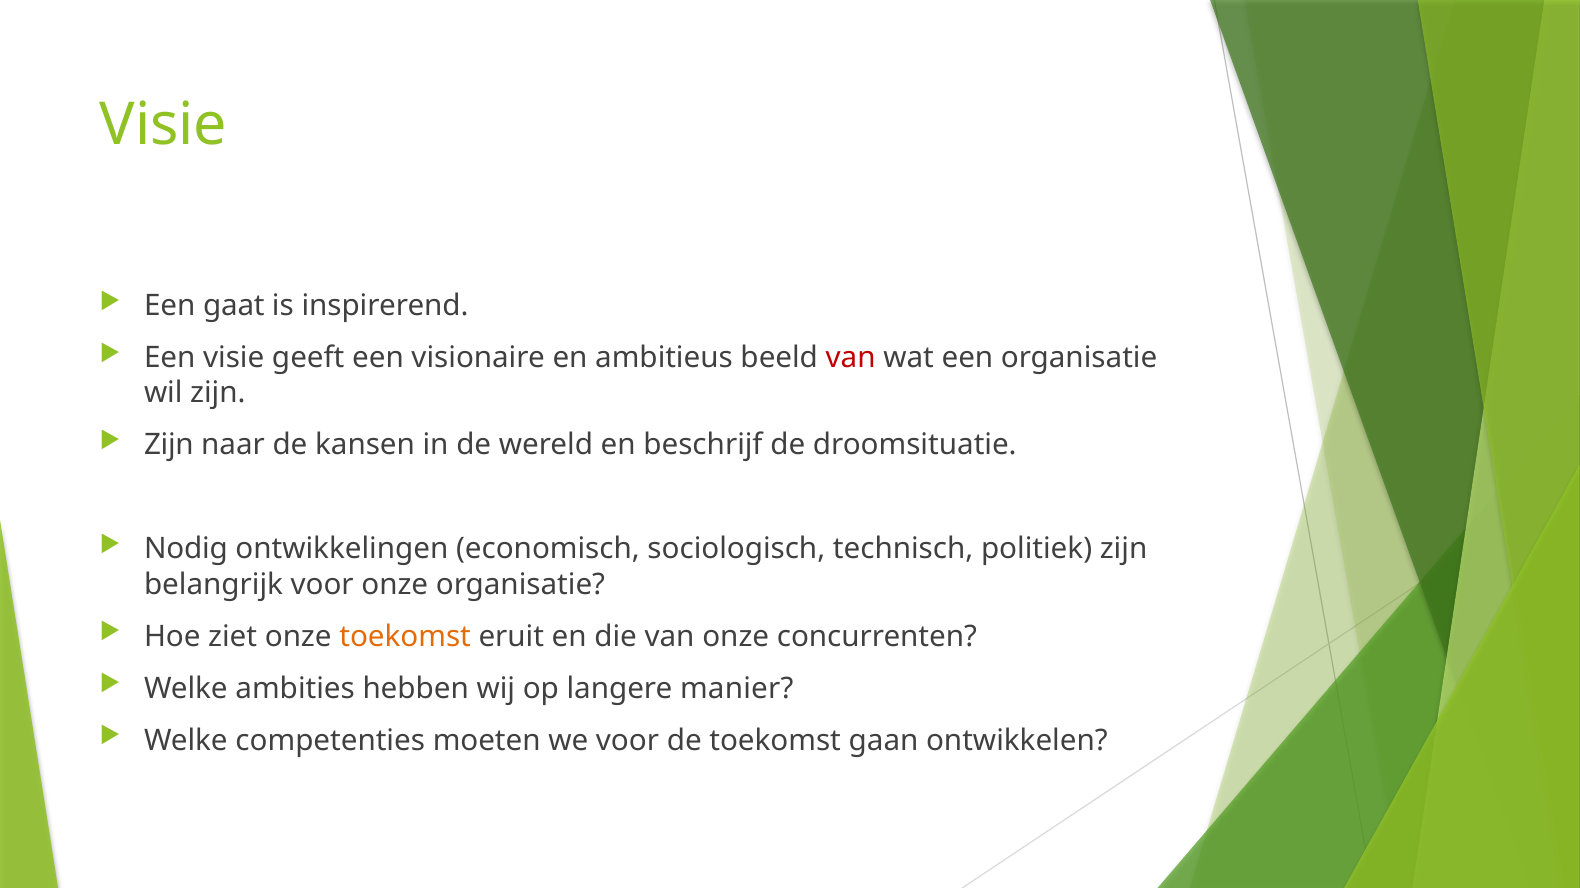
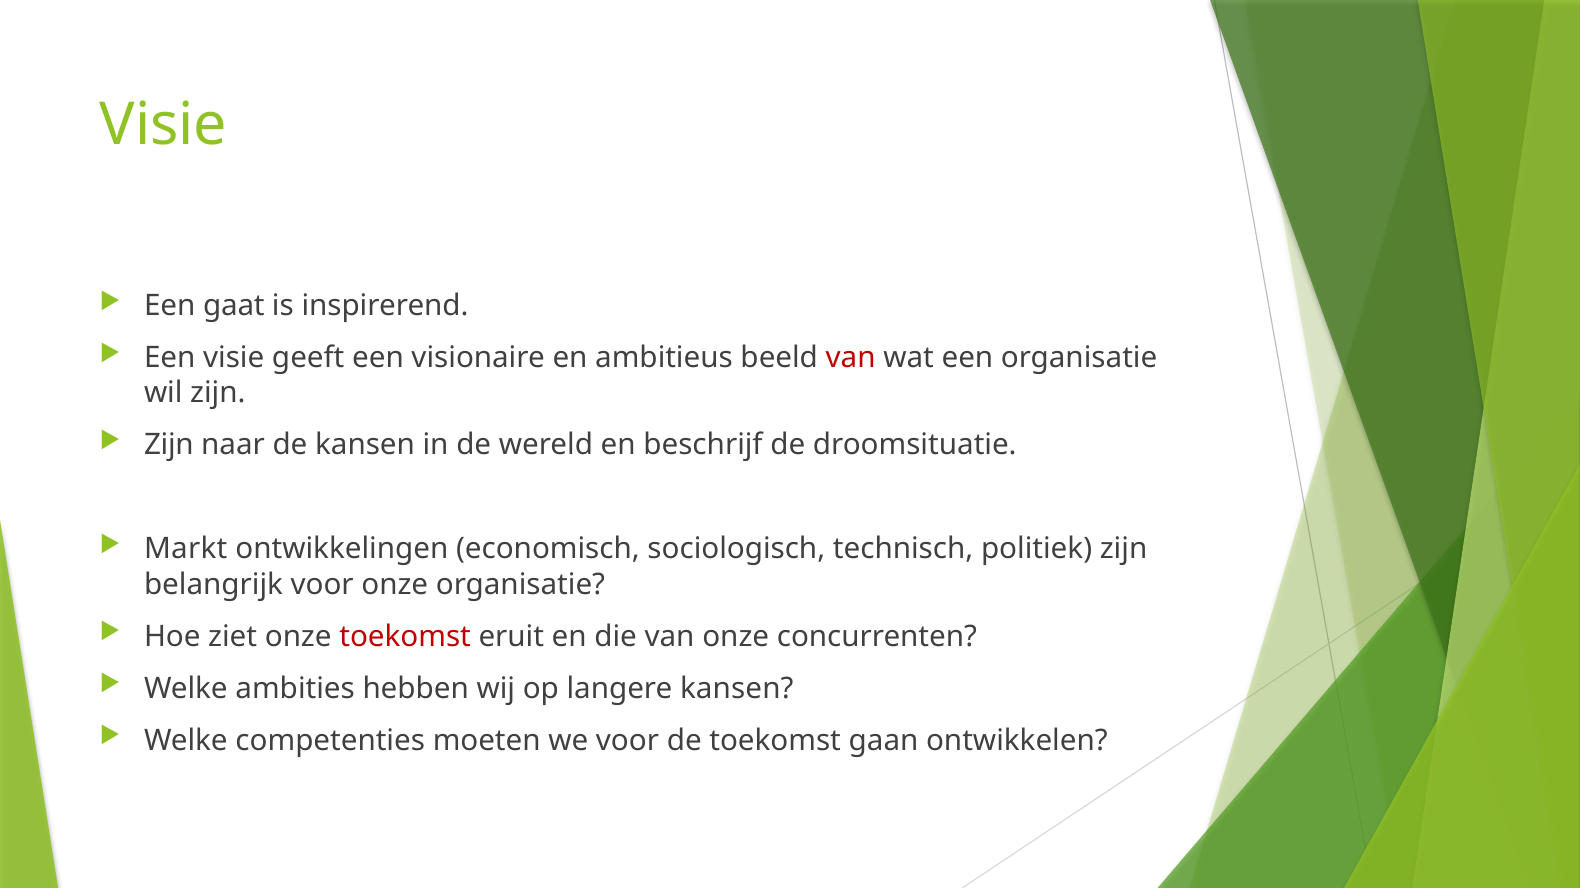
Nodig: Nodig -> Markt (186, 549)
toekomst colour: orange -> red (405, 637)
langere manier: manier -> kansen (737, 689)
